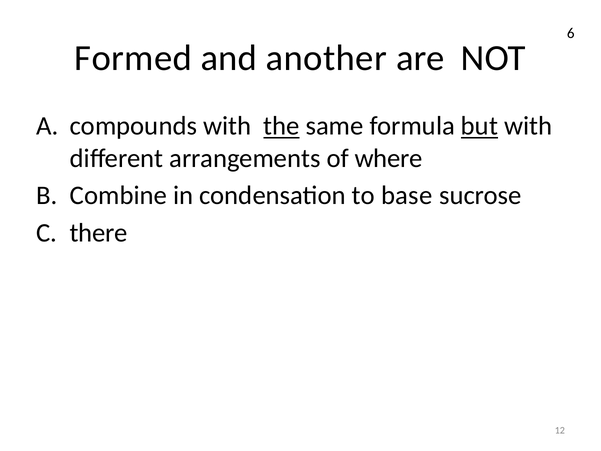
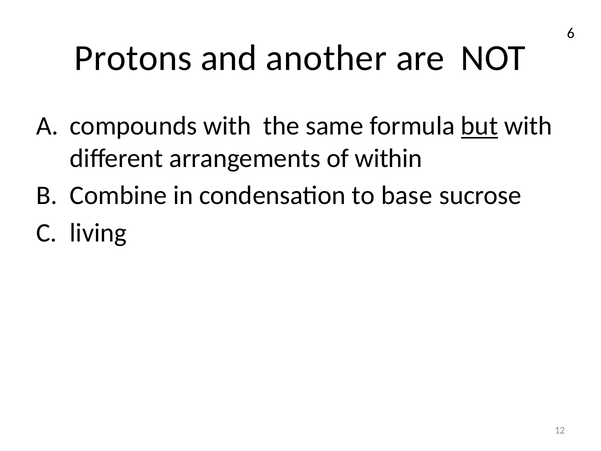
Formed: Formed -> Protons (133, 58)
the underline: present -> none (282, 126)
where: where -> within (388, 158)
there: there -> living (98, 233)
